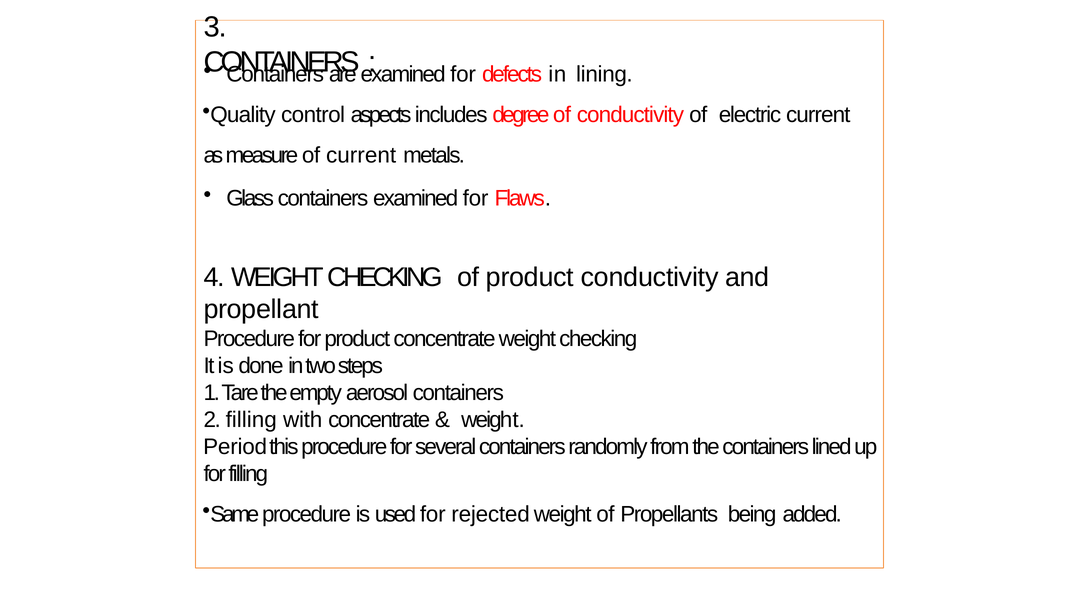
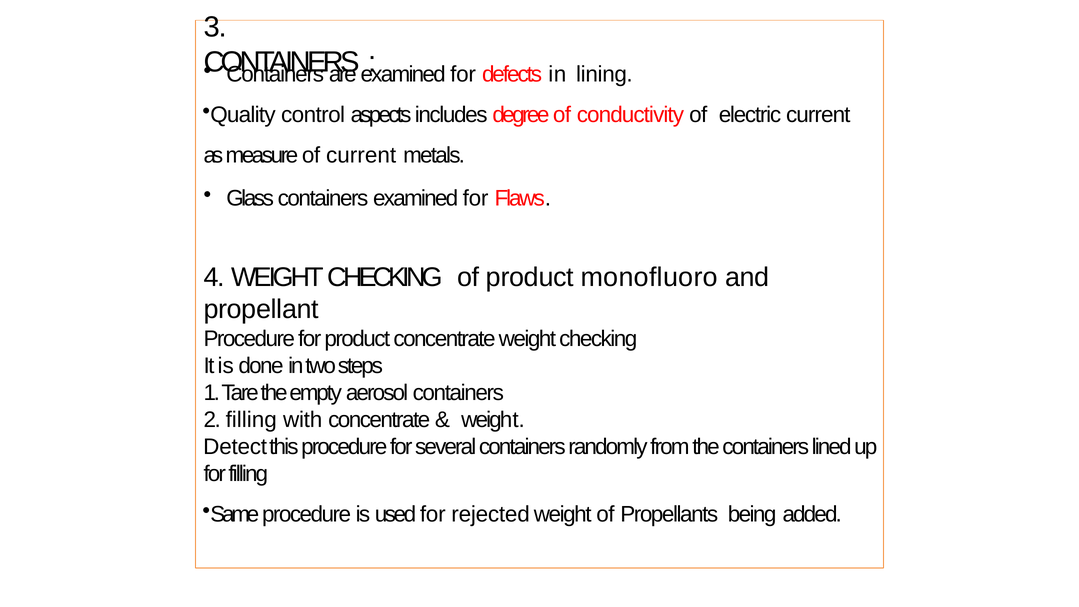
product conductivity: conductivity -> monofluoro (649, 277)
Period: Period -> Detect (235, 447)
